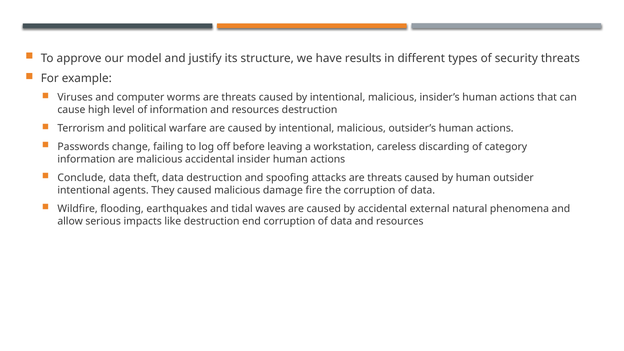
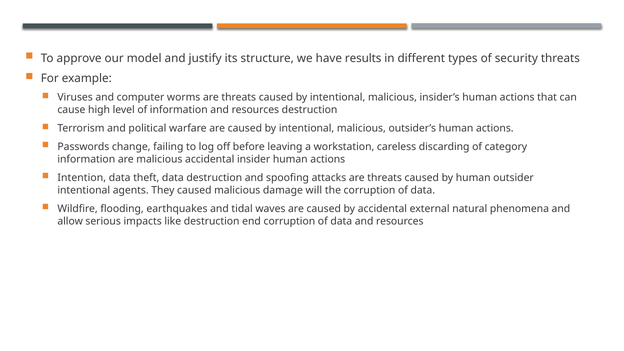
Conclude: Conclude -> Intention (82, 178)
fire: fire -> will (314, 190)
